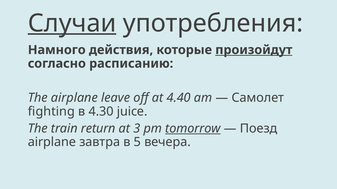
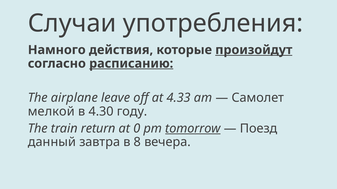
Случаи underline: present -> none (72, 23)
расписанию underline: none -> present (131, 64)
4.40: 4.40 -> 4.33 (179, 98)
fighting: fighting -> мелкой (51, 112)
juice: juice -> году (132, 112)
3: 3 -> 0 (137, 129)
airplane: airplane -> данный (52, 142)
5: 5 -> 8 (137, 142)
